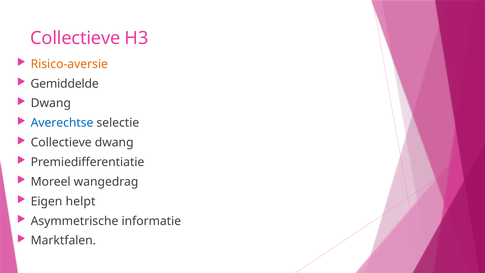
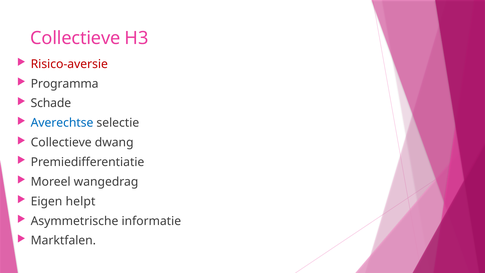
Risico-aversie colour: orange -> red (69, 64)
Gemiddelde: Gemiddelde -> Programma (65, 84)
Dwang: Dwang -> Schade (51, 103)
